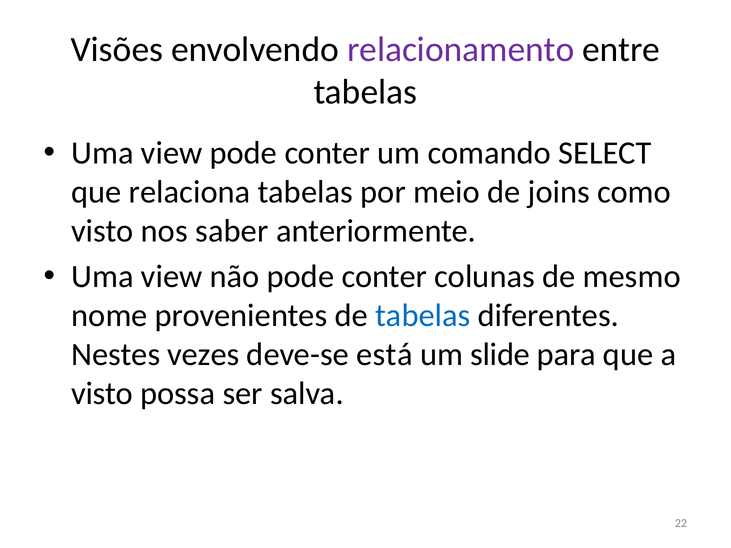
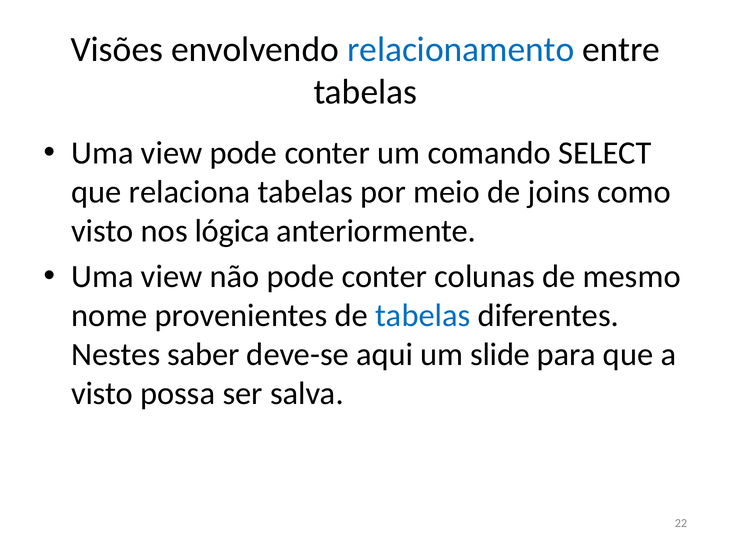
relacionamento colour: purple -> blue (461, 49)
saber: saber -> lógica (232, 231)
vezes: vezes -> saber (203, 355)
está: está -> aqui (385, 355)
